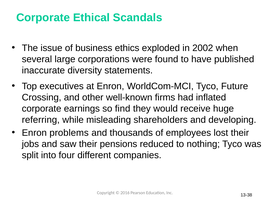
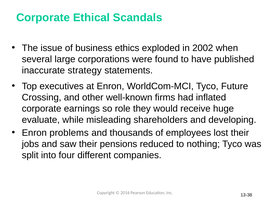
diversity: diversity -> strategy (85, 71)
find: find -> role (123, 109)
referring: referring -> evaluate (41, 120)
